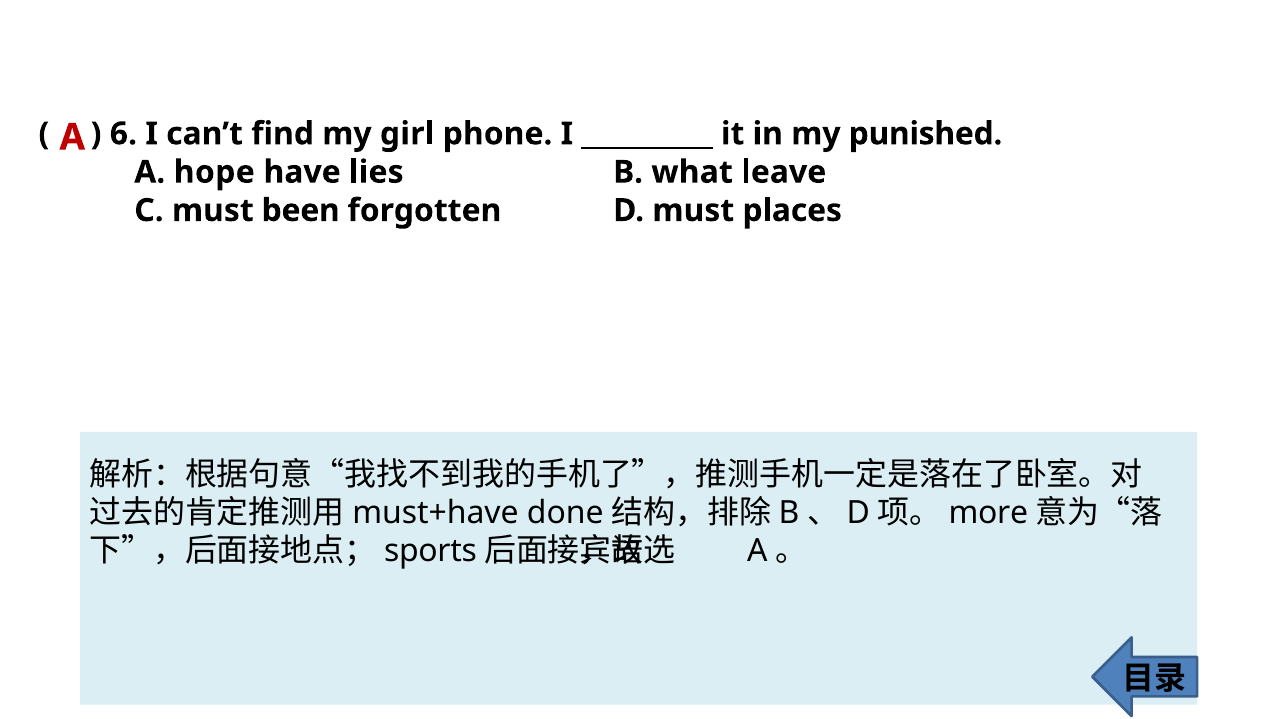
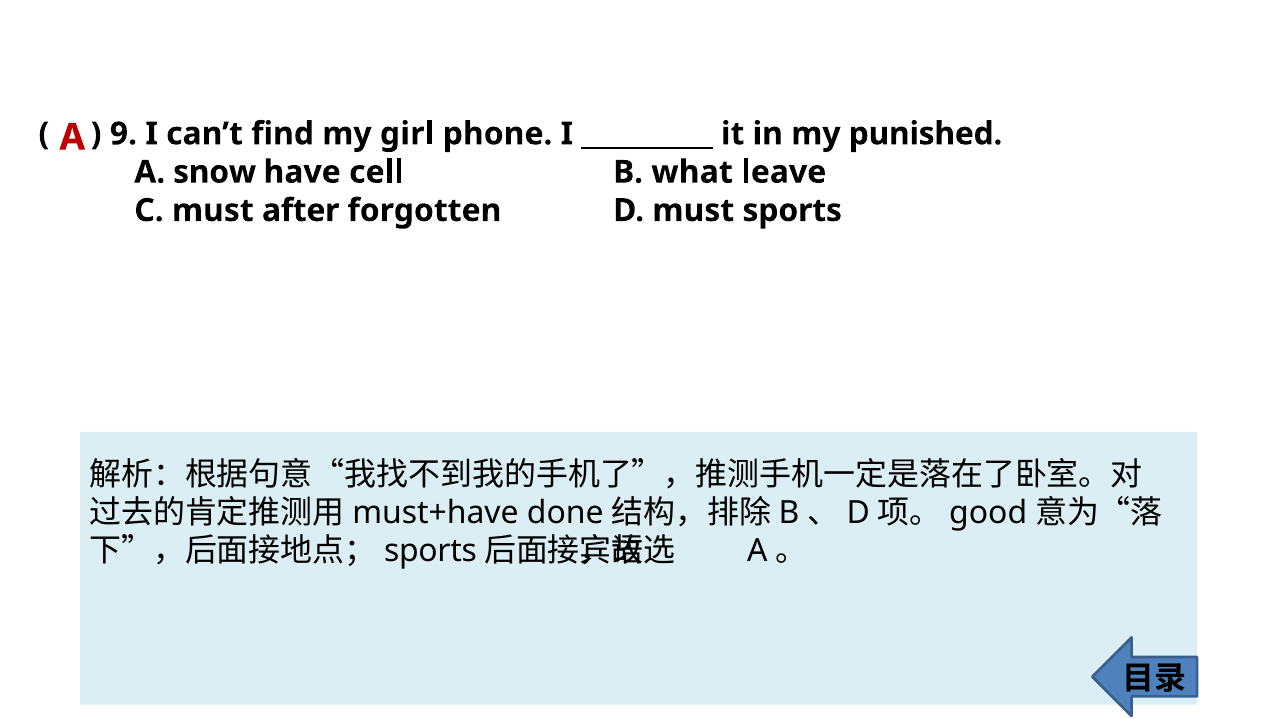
6: 6 -> 9 (123, 134)
hope: hope -> snow (215, 172)
lies: lies -> cell (376, 172)
been: been -> after (301, 210)
must places: places -> sports (792, 210)
more: more -> good (988, 512)
